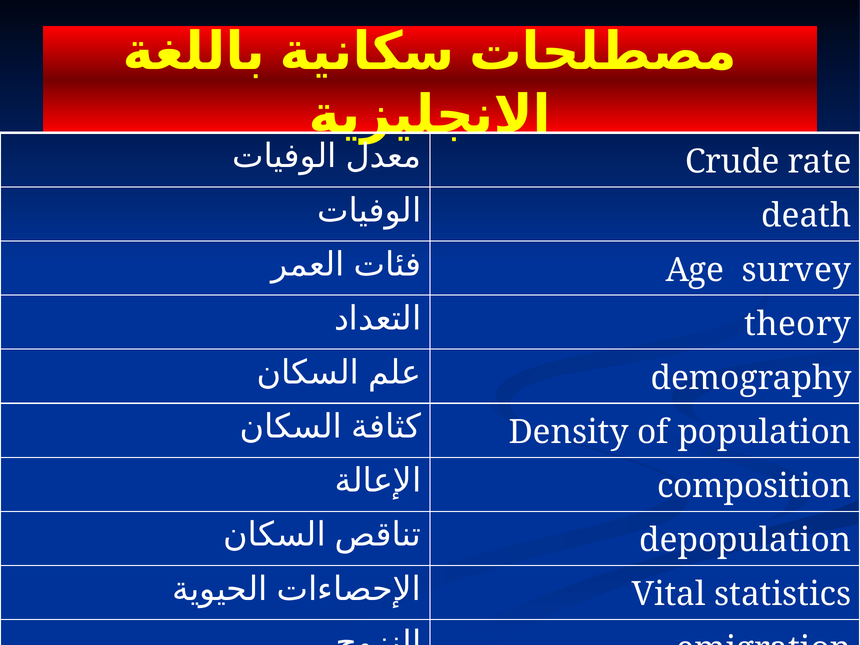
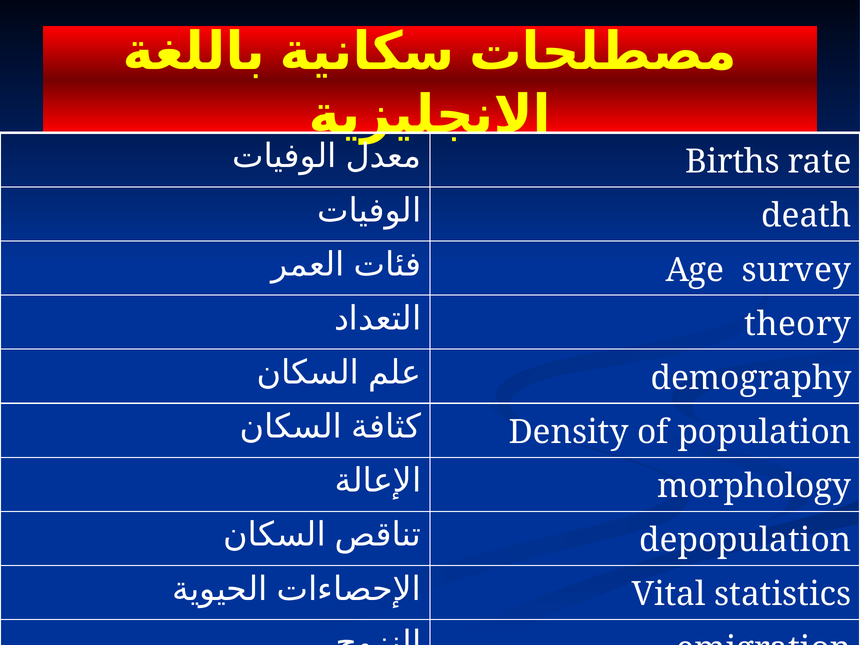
Crude: Crude -> Births (733, 162)
composition: composition -> morphology (754, 486)
